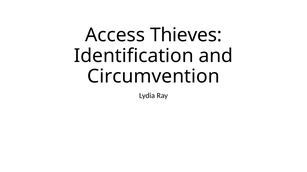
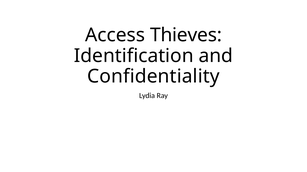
Circumvention: Circumvention -> Confidentiality (153, 77)
